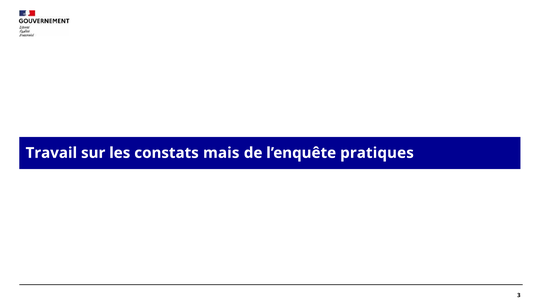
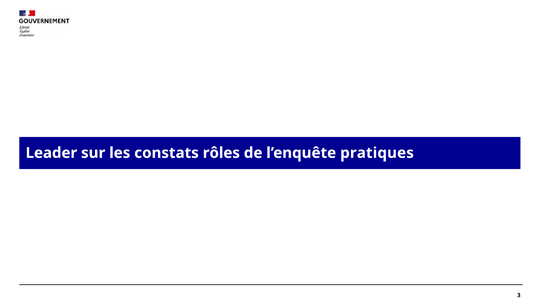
Travail: Travail -> Leader (51, 153)
mais: mais -> rôles (221, 153)
